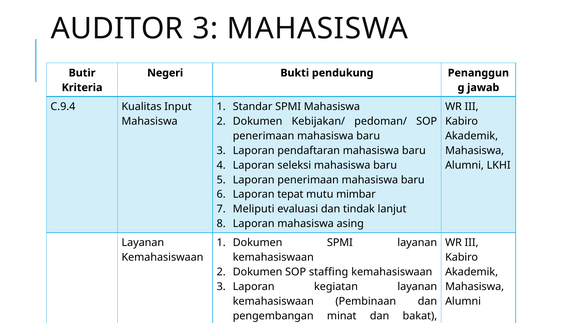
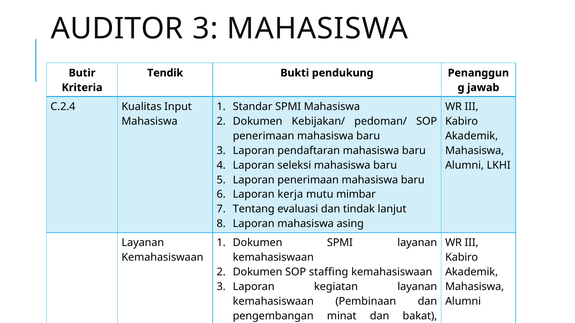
Negeri: Negeri -> Tendik (165, 73)
C.9.4: C.9.4 -> C.2.4 (63, 107)
tepat: tepat -> kerja (290, 195)
Meliputi: Meliputi -> Tentang (254, 209)
